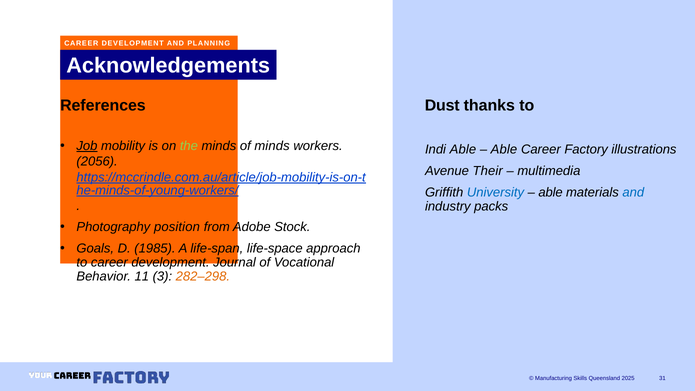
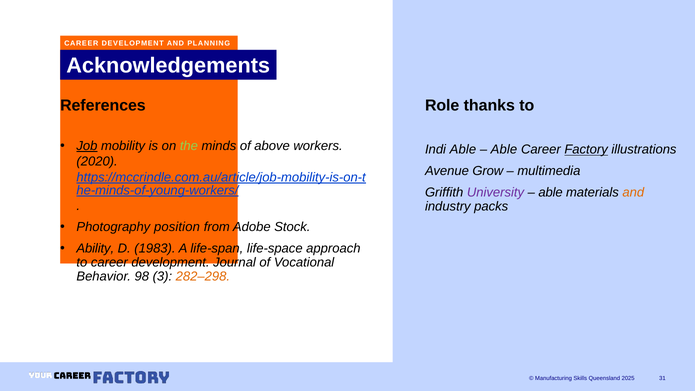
Dust: Dust -> Role (442, 105)
of minds: minds -> above (272, 146)
Factory underline: none -> present (586, 150)
2056: 2056 -> 2020 (97, 162)
Their: Their -> Grow (488, 171)
University colour: blue -> purple (495, 192)
and colour: blue -> orange (633, 192)
Goals: Goals -> Ability (95, 248)
1985: 1985 -> 1983 (155, 248)
11: 11 -> 98 (142, 276)
